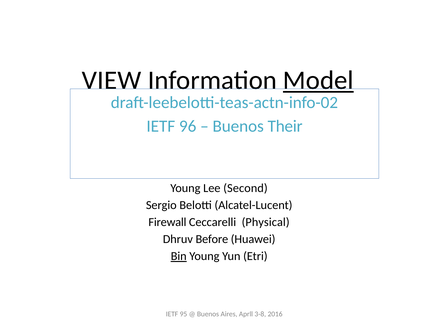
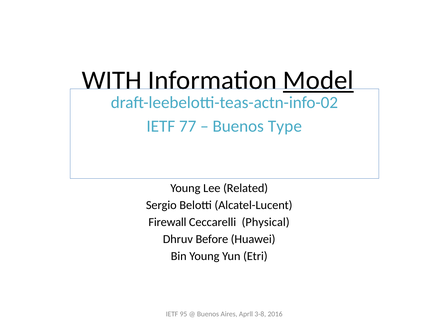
VIEW: VIEW -> WITH (112, 80)
96: 96 -> 77 (188, 126)
Their: Their -> Type (285, 126)
Second: Second -> Related (246, 188)
Bin underline: present -> none (179, 256)
